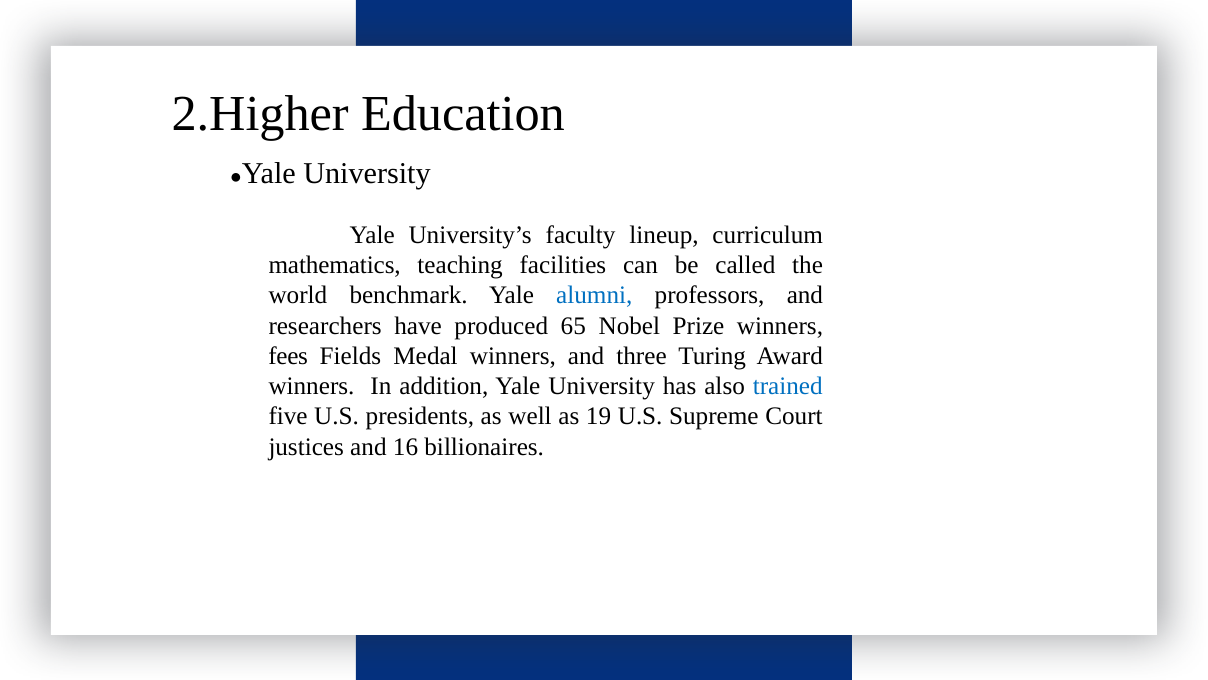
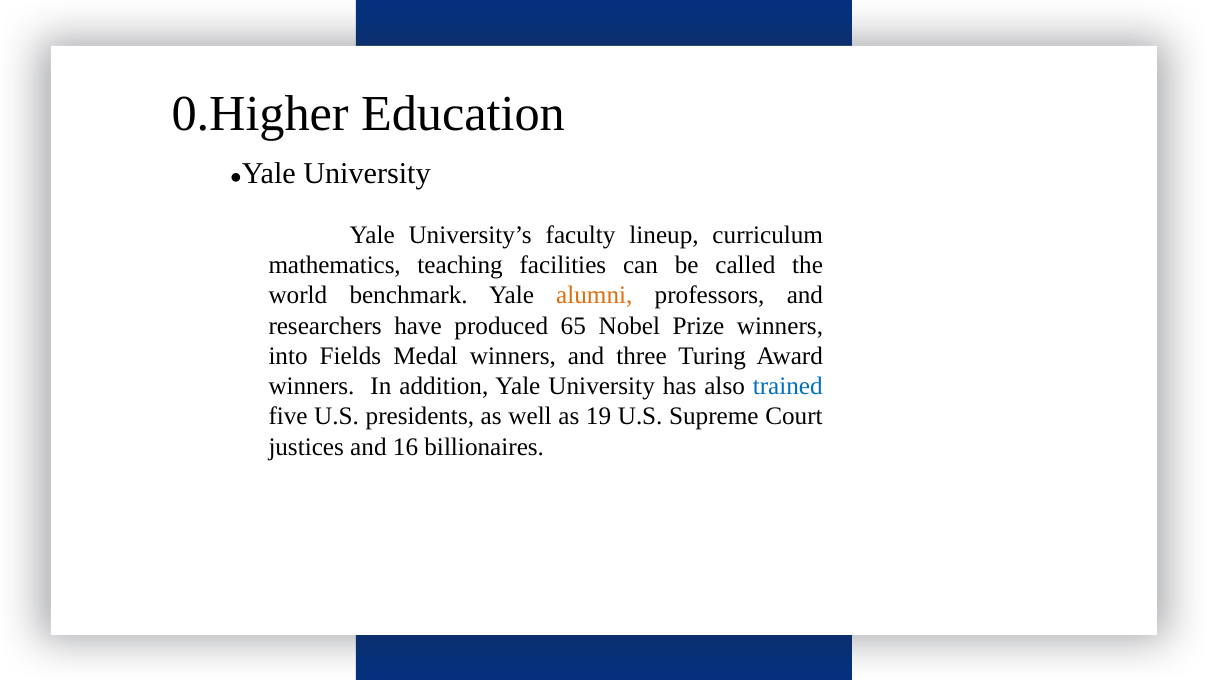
2.Higher: 2.Higher -> 0.Higher (260, 114)
alumni colour: blue -> orange (594, 295)
fees: fees -> into (288, 356)
